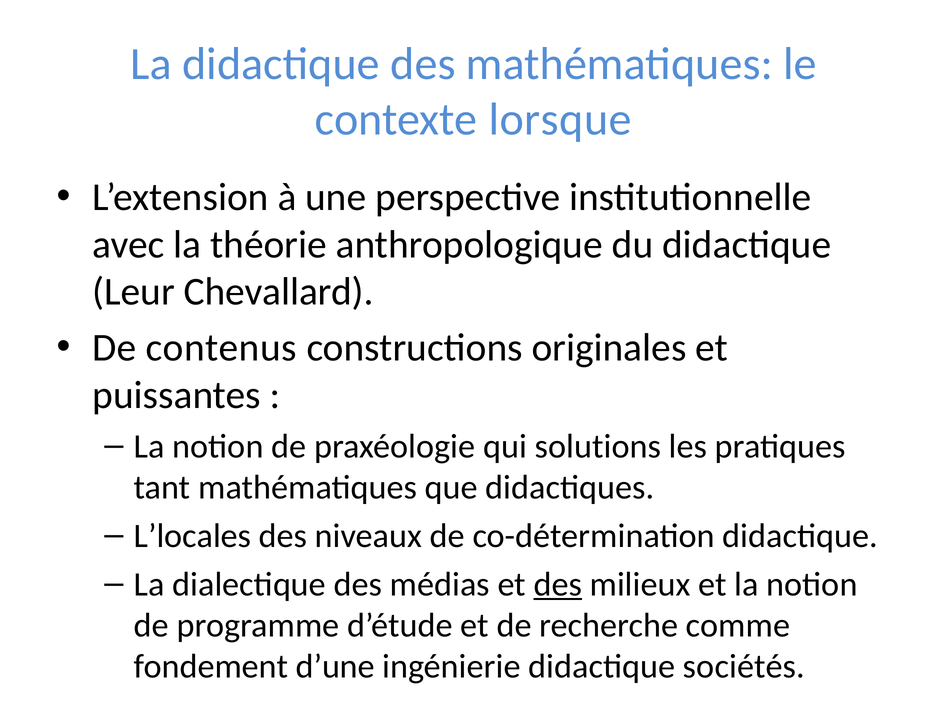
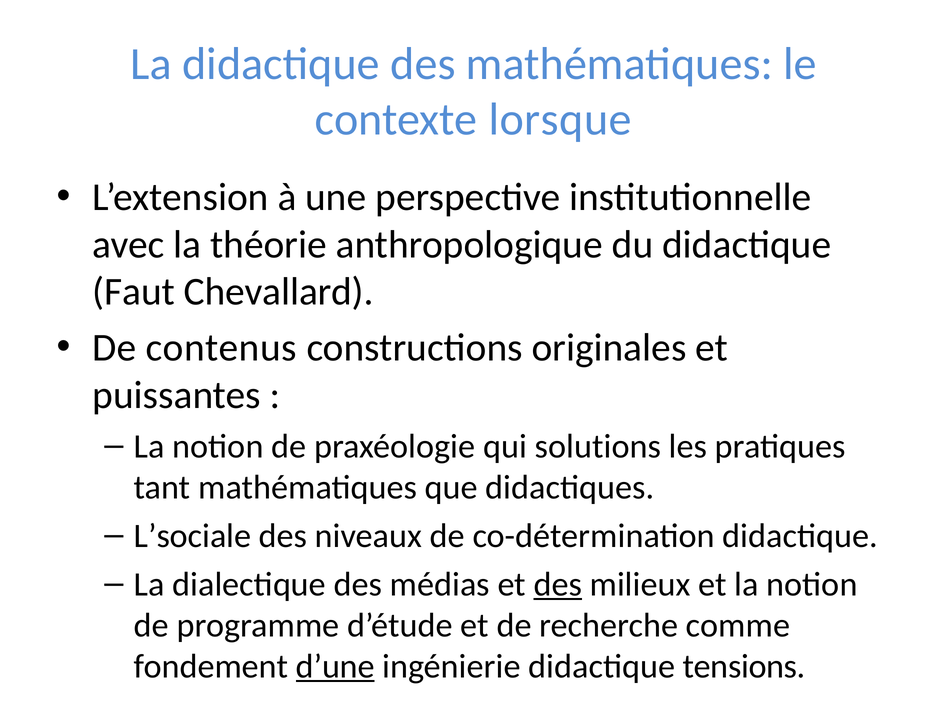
Leur: Leur -> Faut (134, 292)
L’locales: L’locales -> L’sociale (193, 536)
d’une underline: none -> present (335, 666)
sociétés: sociétés -> tensions (744, 666)
